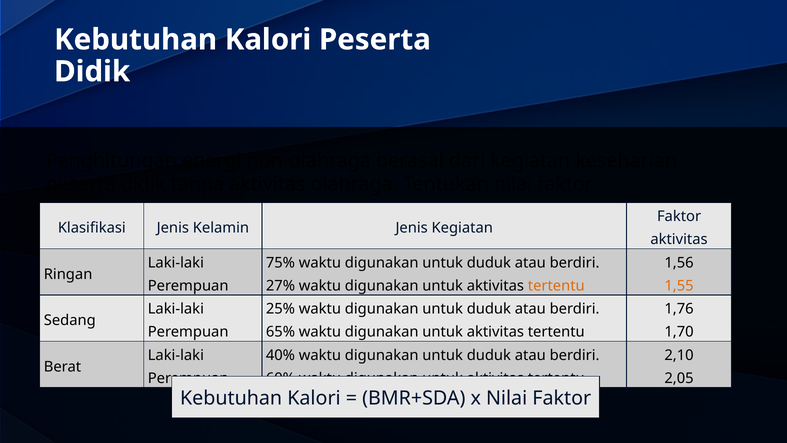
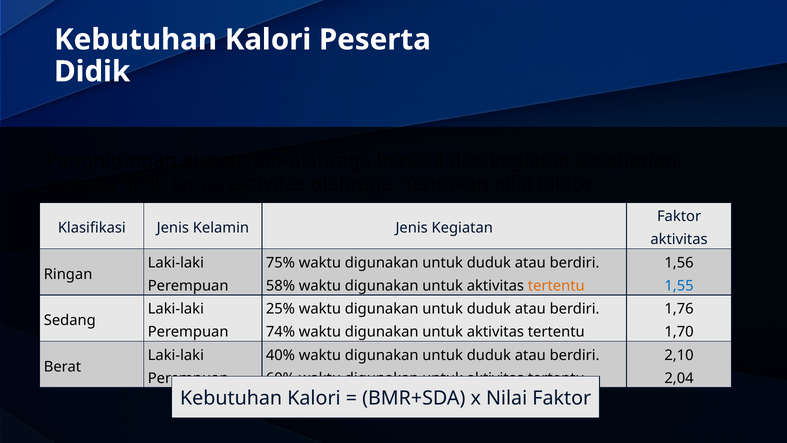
27%: 27% -> 58% (280, 286)
1,55 colour: orange -> blue (679, 286)
65%: 65% -> 74% (280, 332)
2,05: 2,05 -> 2,04 (679, 378)
